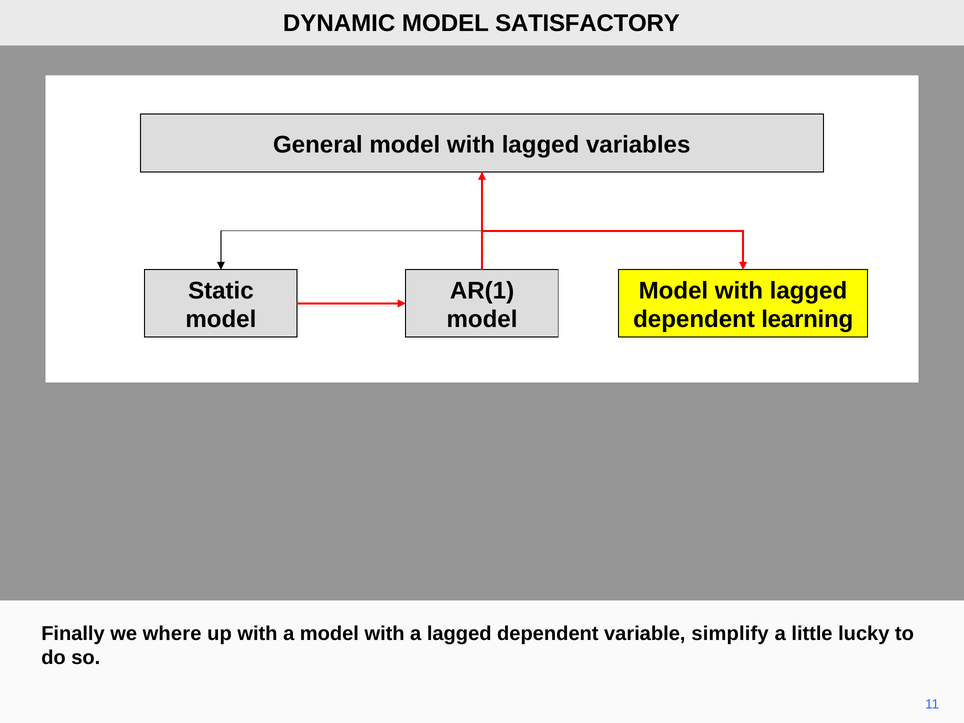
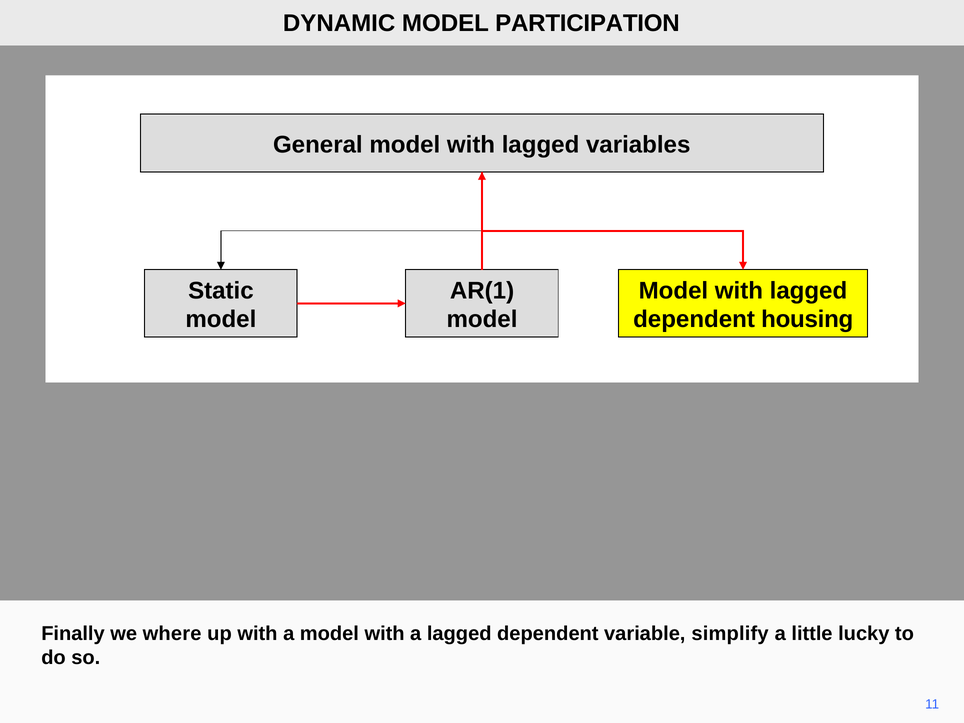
SATISFACTORY: SATISFACTORY -> PARTICIPATION (587, 24)
learning: learning -> housing (807, 320)
